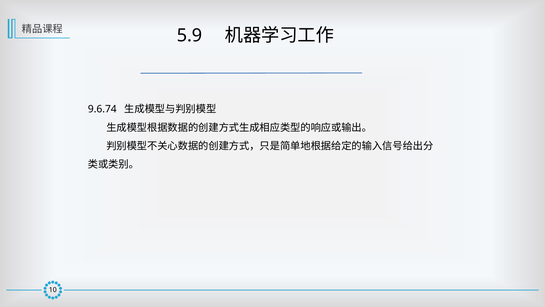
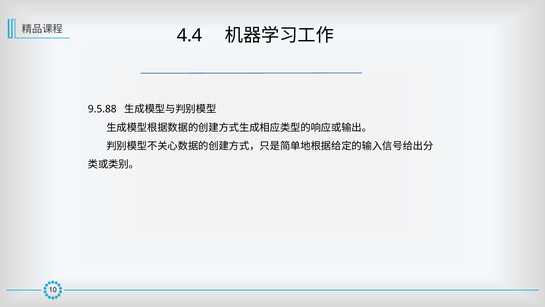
5.9: 5.9 -> 4.4 (190, 36)
9.6.74: 9.6.74 -> 9.5.88 (102, 109)
